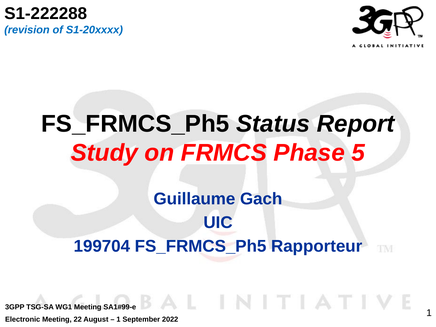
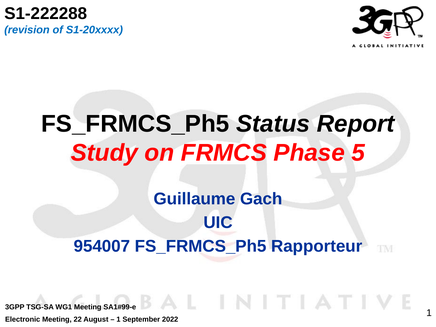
199704: 199704 -> 954007 (102, 246)
